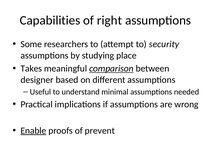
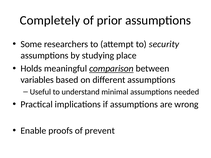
Capabilities: Capabilities -> Completely (50, 20)
right: right -> prior (110, 20)
Takes: Takes -> Holds (31, 69)
designer: designer -> variables (37, 80)
Enable underline: present -> none (33, 131)
